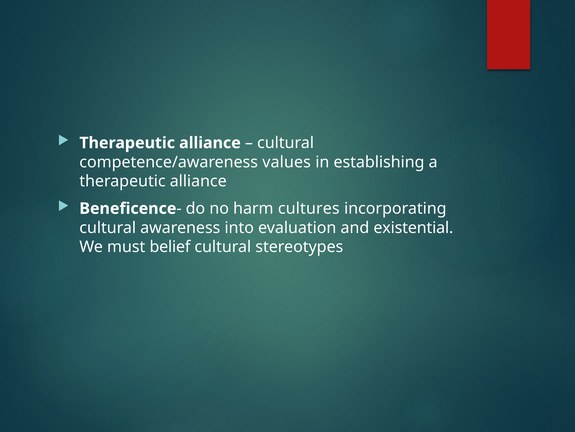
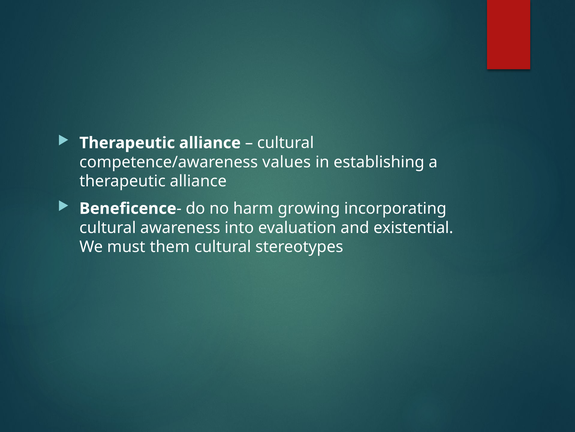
cultures: cultures -> growing (309, 208)
belief: belief -> them (170, 247)
